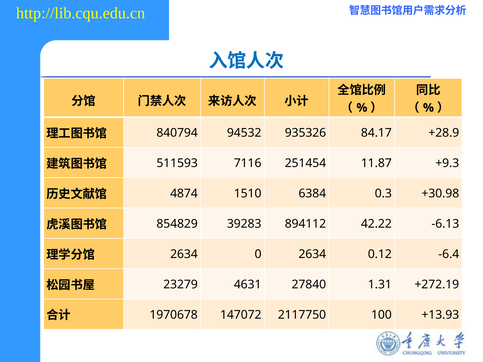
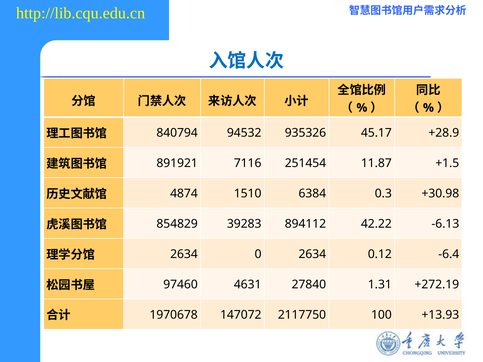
84.17: 84.17 -> 45.17 (376, 133)
511593: 511593 -> 891921 (177, 163)
+9.3: +9.3 -> +1.5 (447, 163)
23279: 23279 -> 97460 (181, 285)
